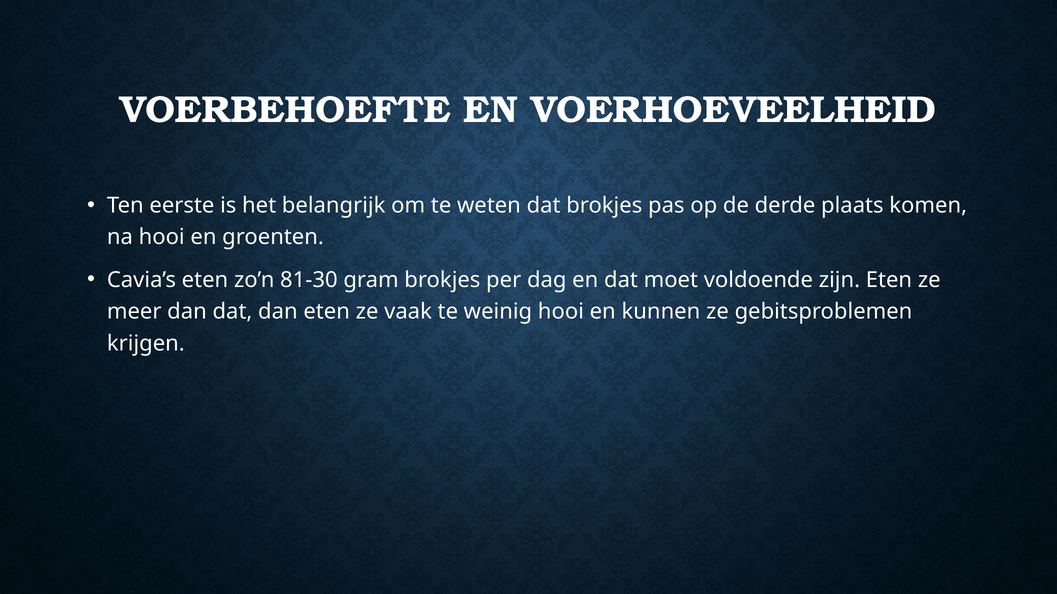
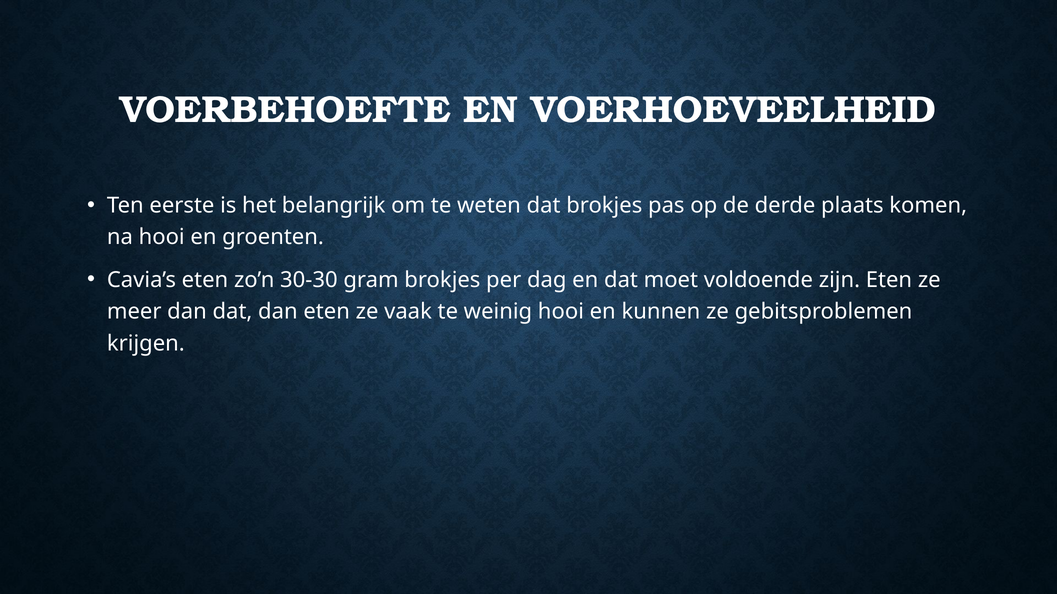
81-30: 81-30 -> 30-30 (309, 280)
